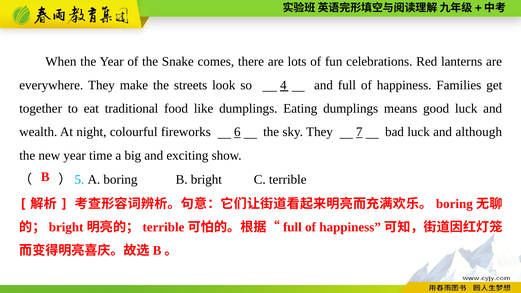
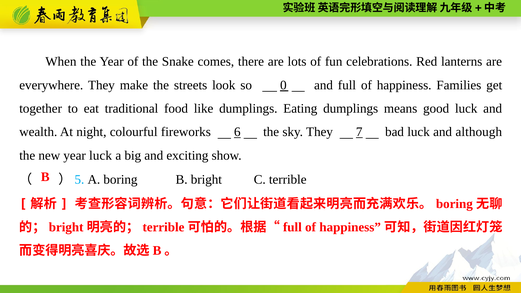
4: 4 -> 0 (283, 85)
year time: time -> luck (101, 155)
